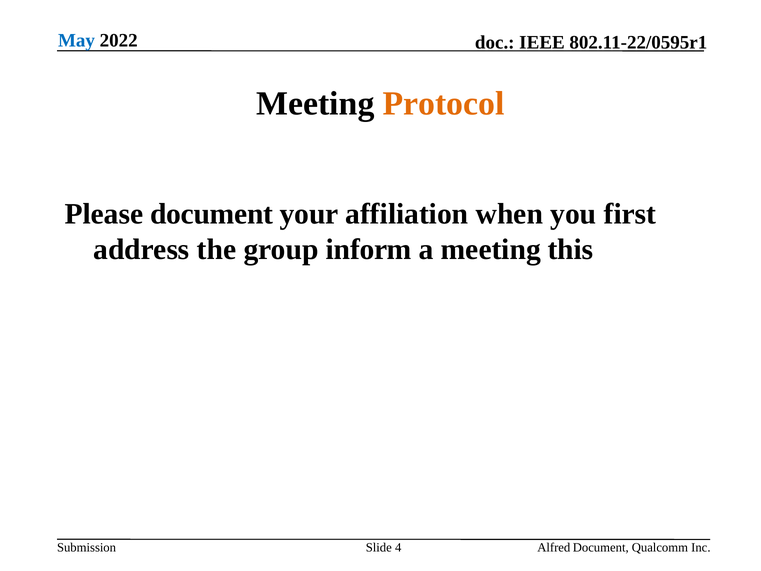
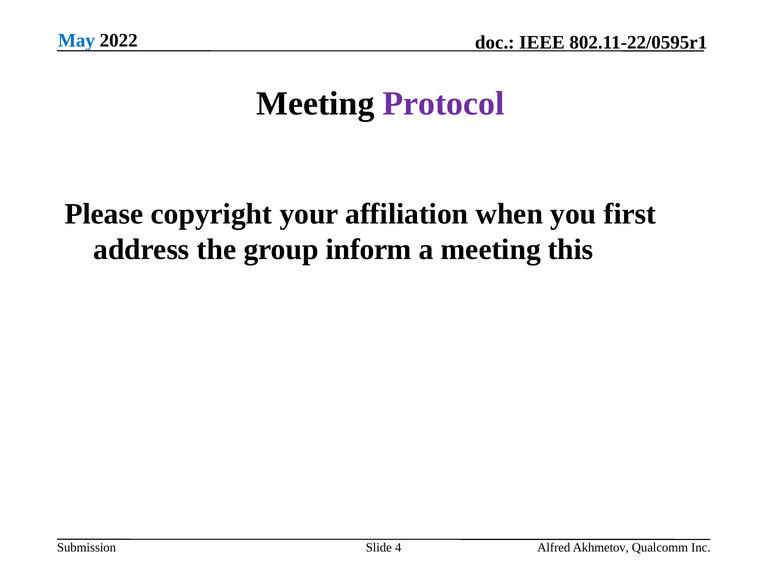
Protocol colour: orange -> purple (444, 104)
Please document: document -> copyright (211, 214)
Alfred Document: Document -> Akhmetov (601, 547)
